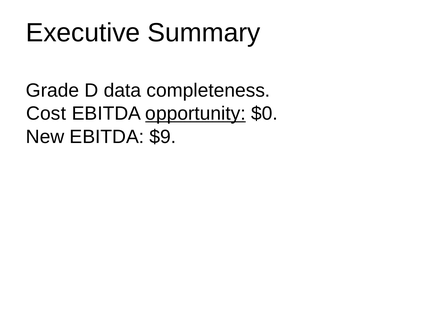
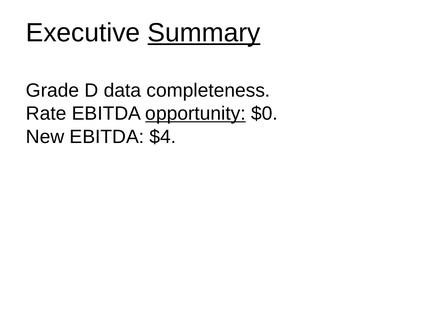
Summary underline: none -> present (204, 33)
Cost: Cost -> Rate (46, 114)
$9: $9 -> $4 (163, 137)
